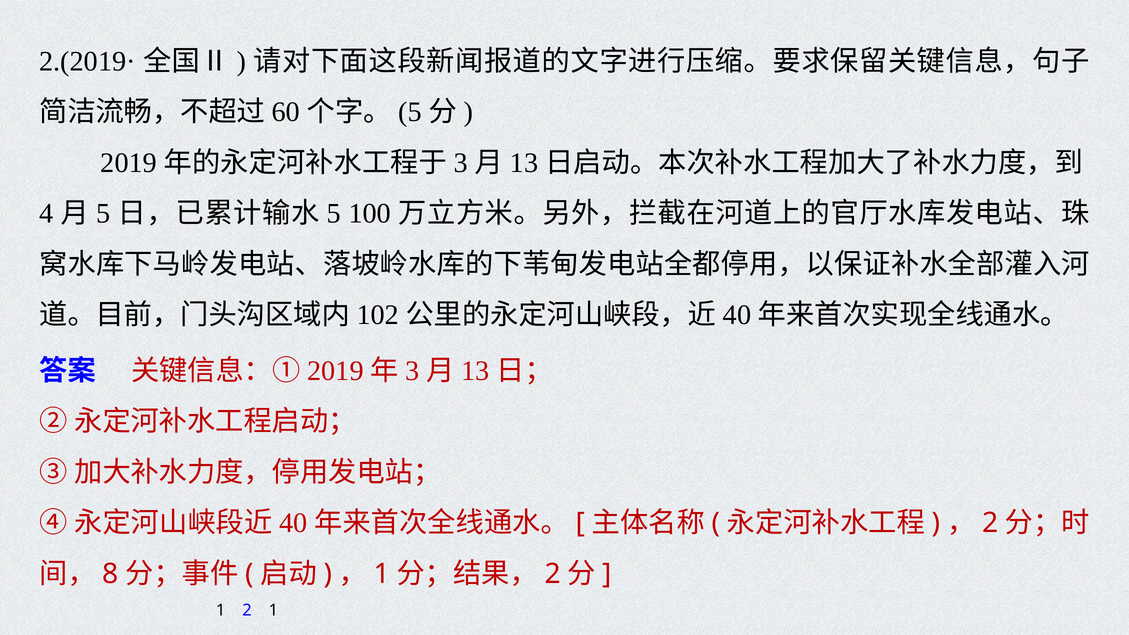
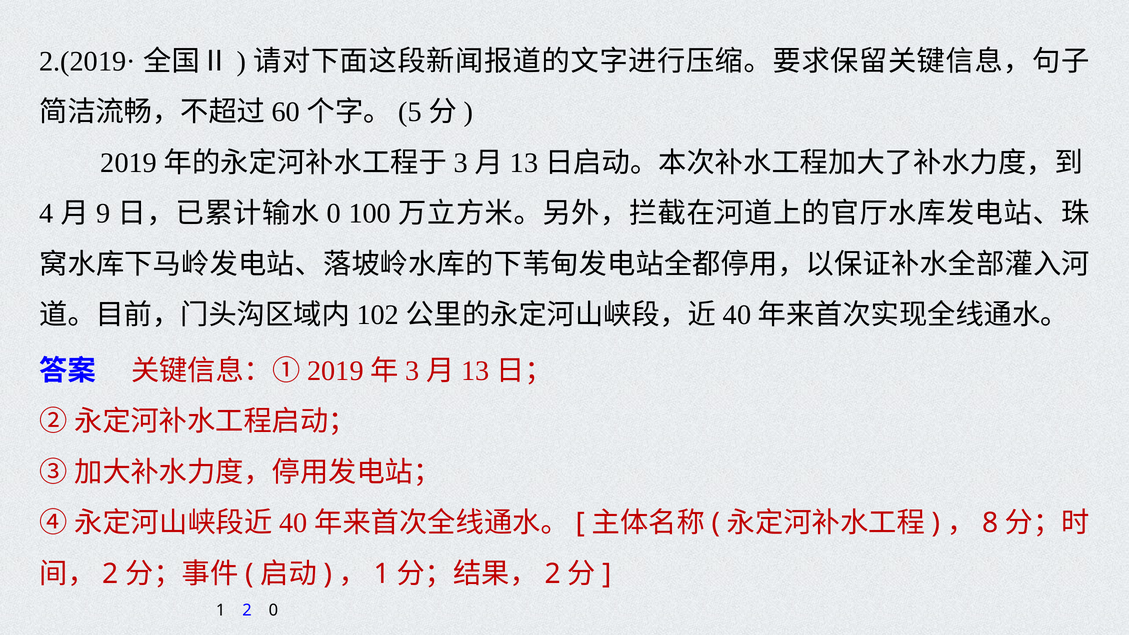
5: 5 -> 9 (103, 214)
5: 5 -> 0 (334, 214)
2: 2 -> 8 (990, 523)
8: 8 -> 2 (111, 574)
2 1: 1 -> 0 (273, 610)
